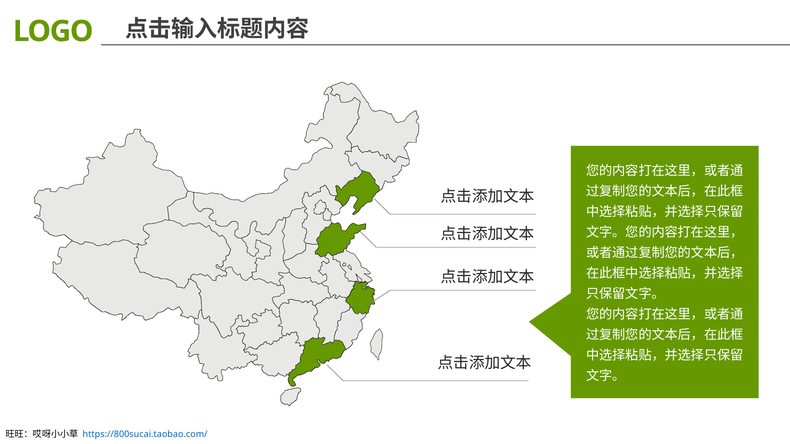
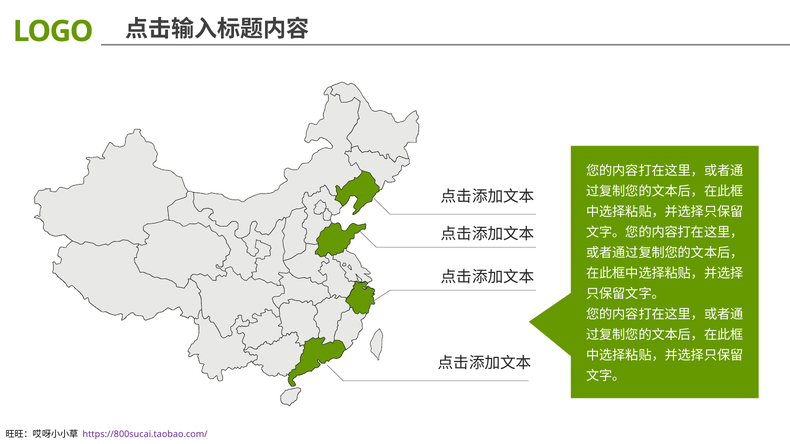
https://800sucai.taobao.com/ colour: blue -> purple (145, 434)
